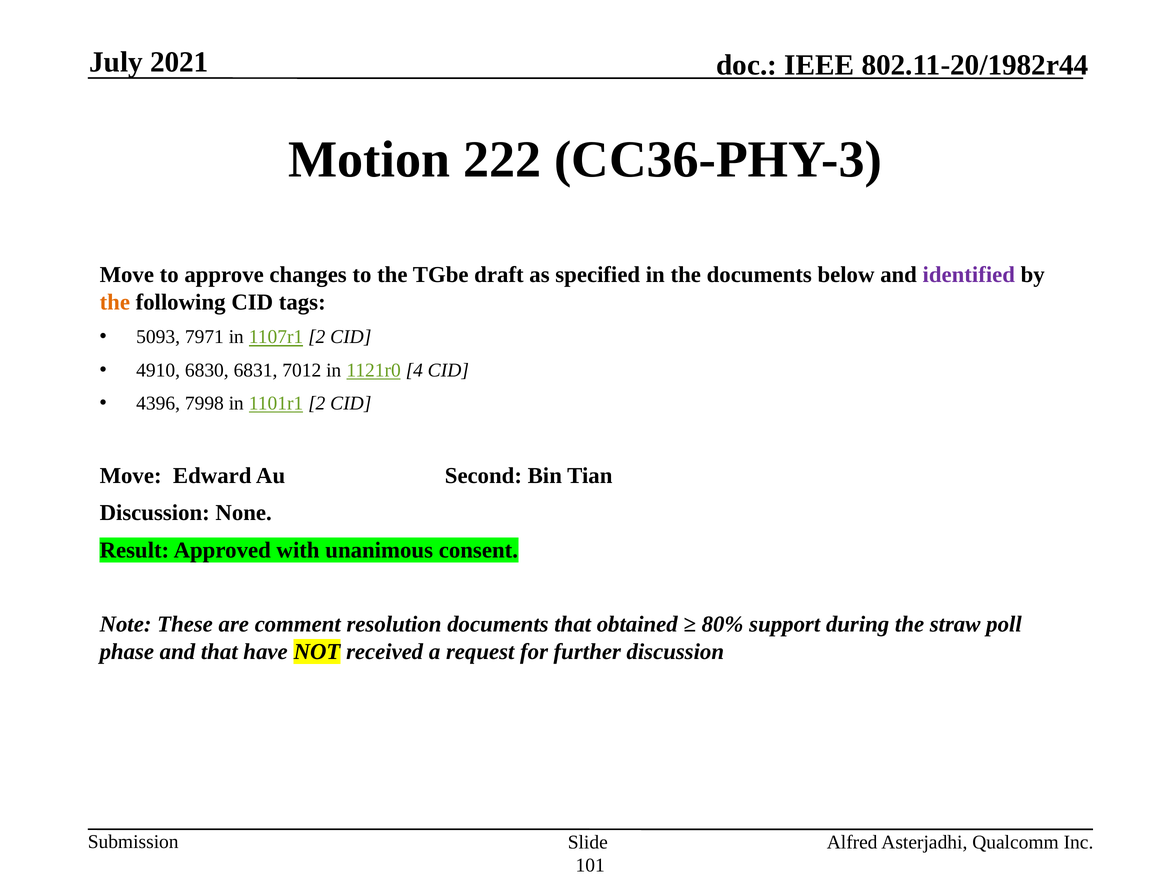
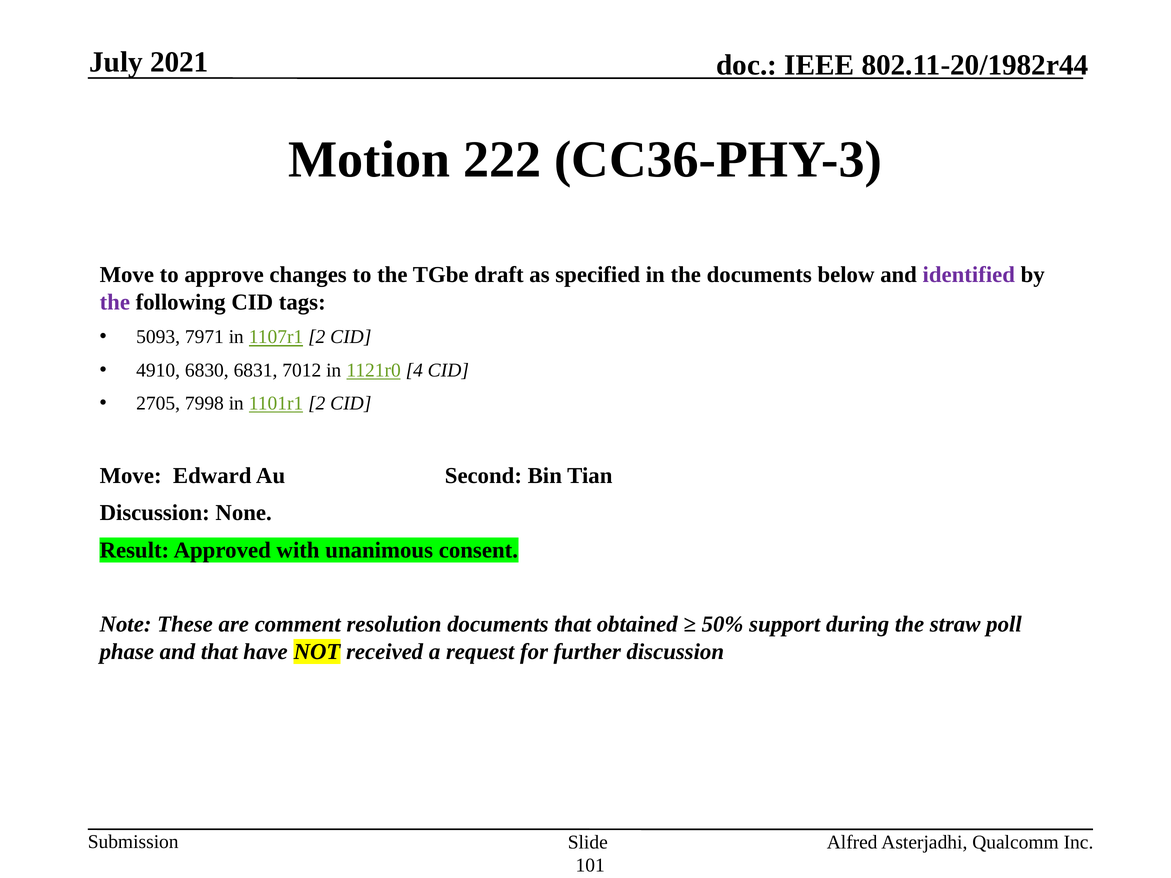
the colour: orange -> purple (115, 302)
4396: 4396 -> 2705 (158, 404)
80%: 80% -> 50% (723, 624)
